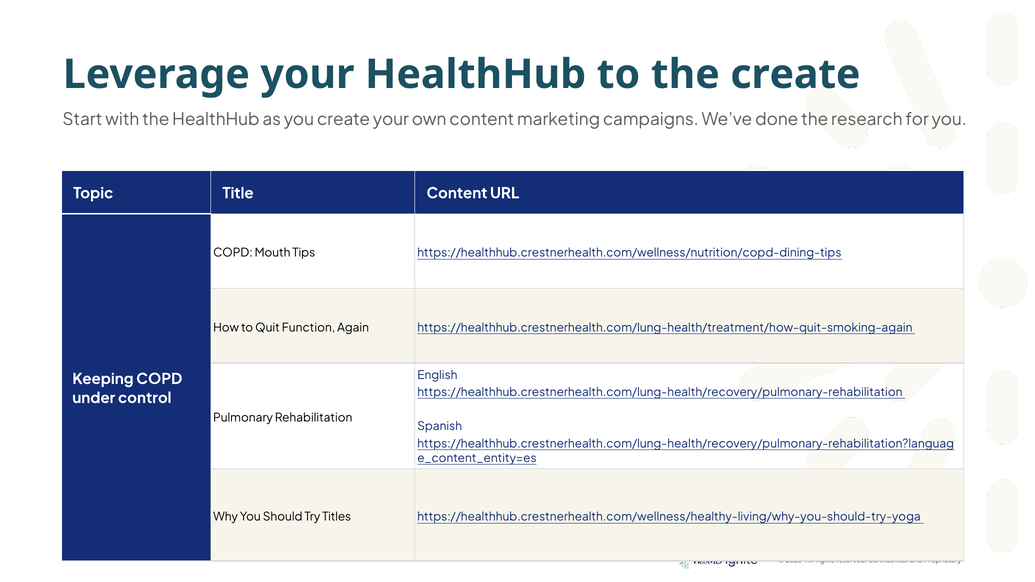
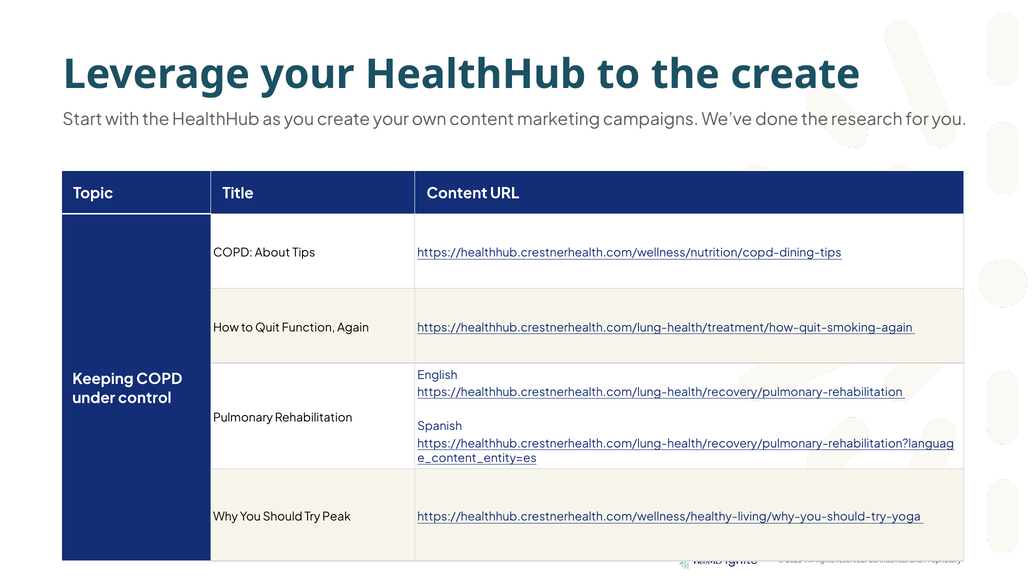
Mouth: Mouth -> About (273, 253)
Titles: Titles -> Peak (337, 517)
